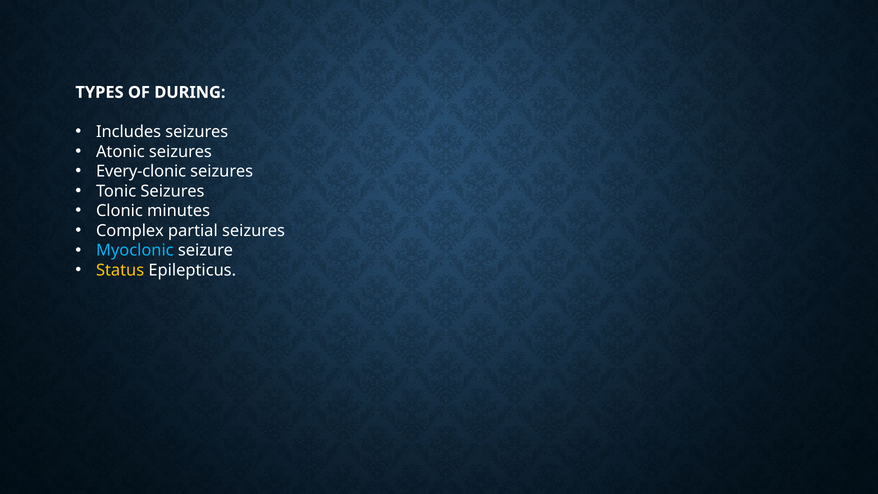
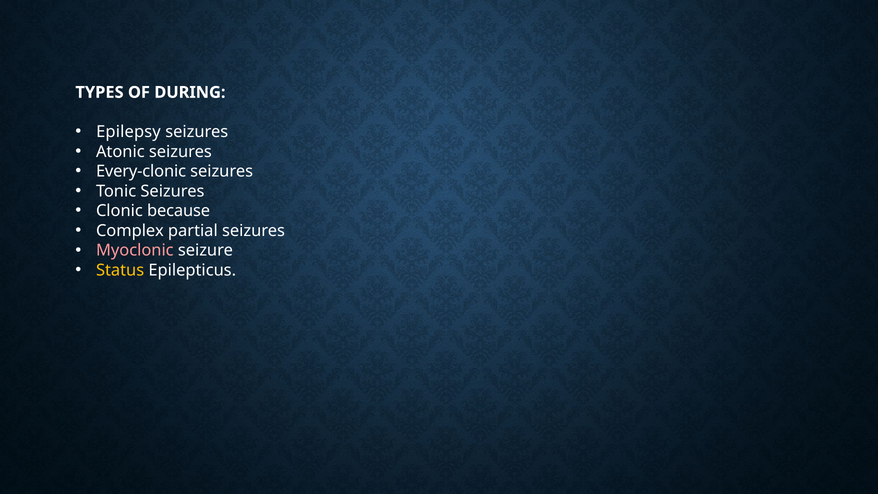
Includes: Includes -> Epilepsy (128, 132)
minutes: minutes -> because (179, 211)
Myoclonic colour: light blue -> pink (135, 250)
